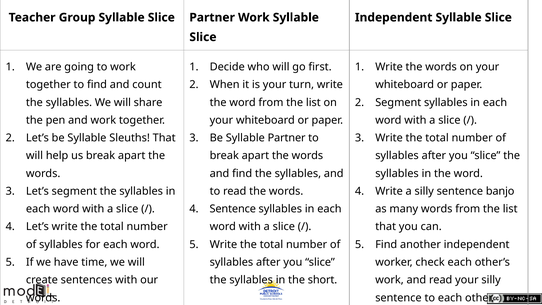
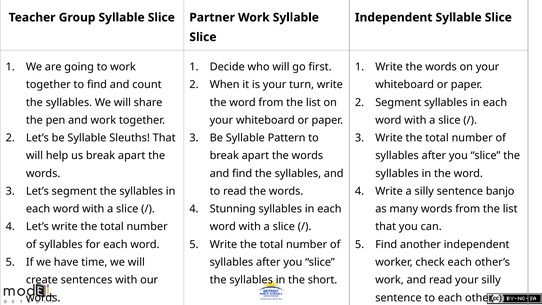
Syllable Partner: Partner -> Pattern (287, 138)
Sentence: Sentence -> Stunning (233, 209)
